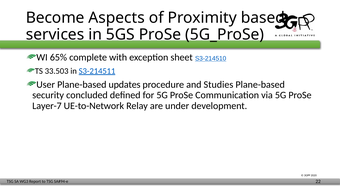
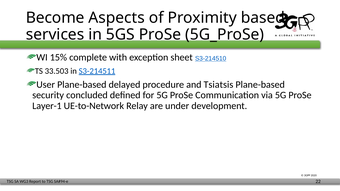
65%: 65% -> 15% (58, 57)
updates: updates -> delayed (124, 85)
Studies: Studies -> Tsiatsis (218, 85)
Layer-7: Layer-7 -> Layer-1 (47, 106)
